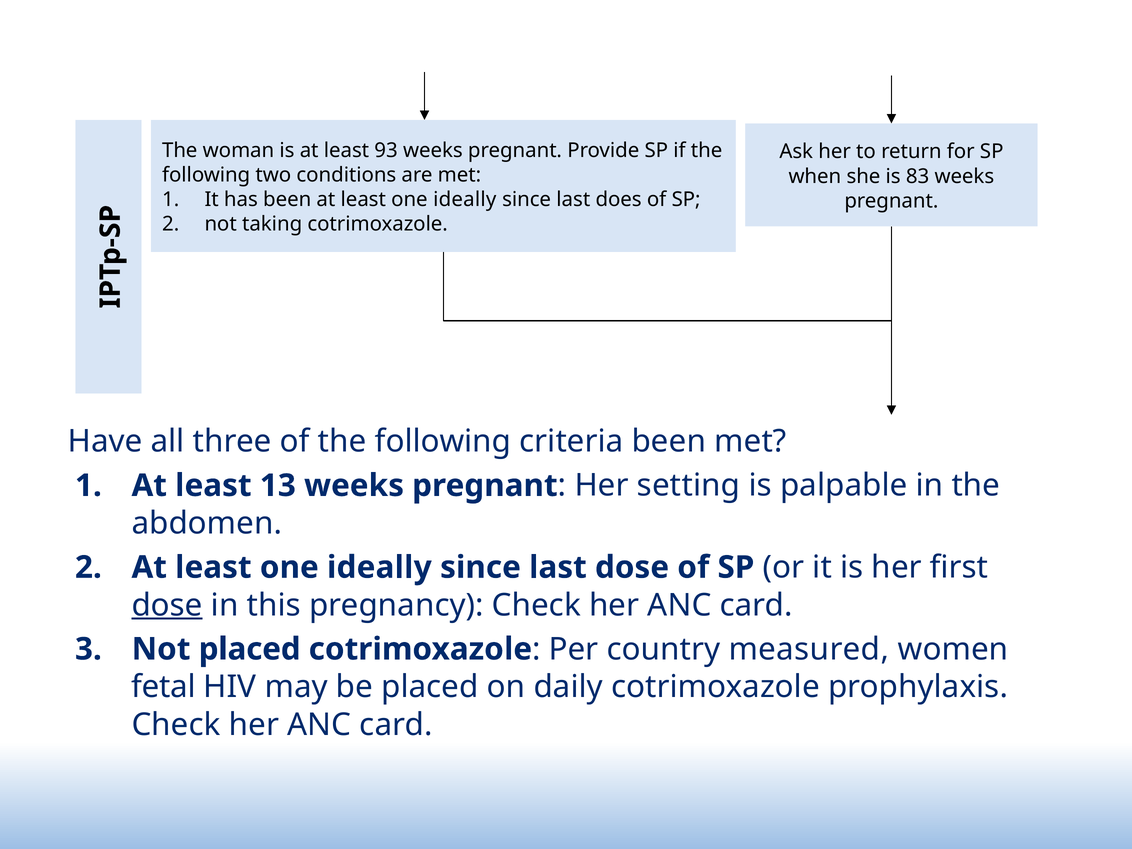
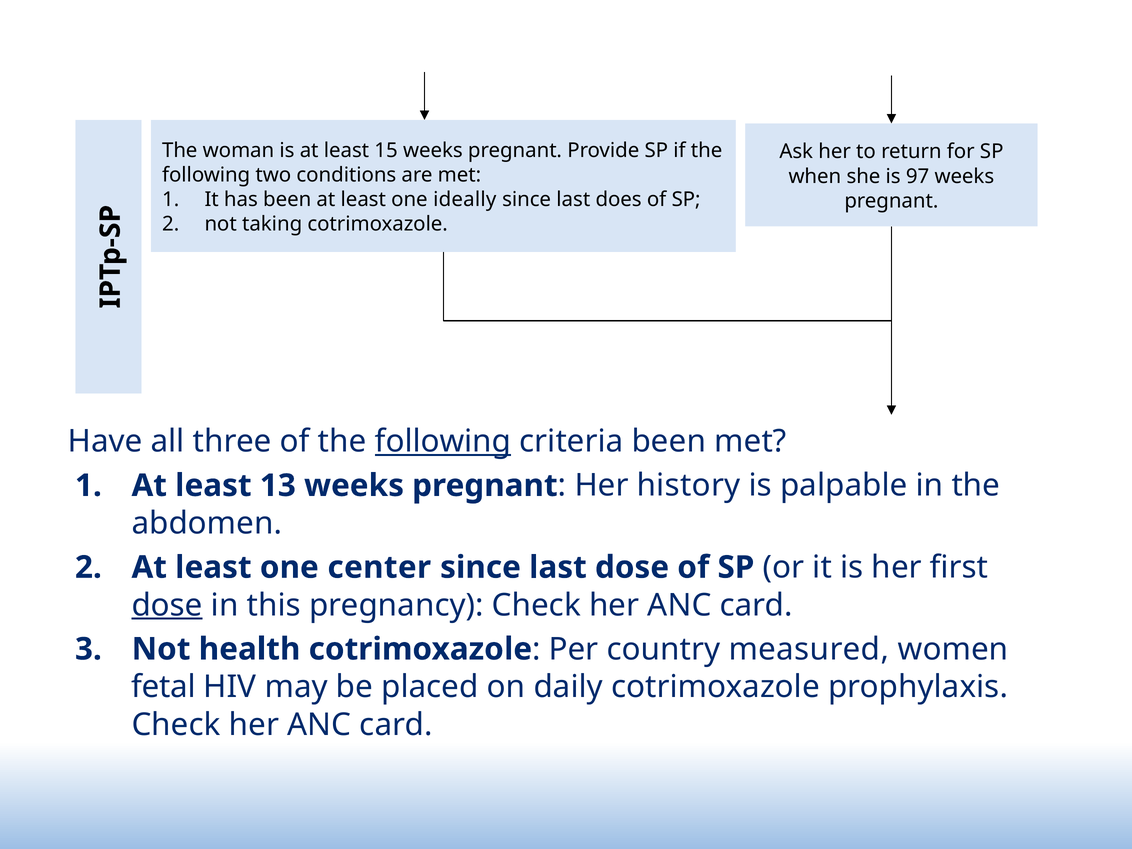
93: 93 -> 15 (386, 151)
83: 83 -> 97 (918, 176)
following underline: none -> present (443, 442)
setting: setting -> history (689, 486)
ideally: ideally -> center (379, 567)
Not placed: placed -> health (250, 649)
